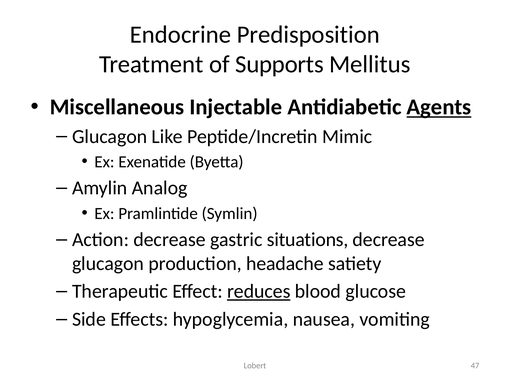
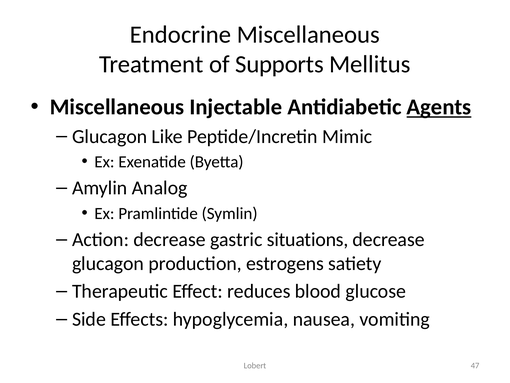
Endocrine Predisposition: Predisposition -> Miscellaneous (308, 34)
headache: headache -> estrogens (285, 263)
reduces underline: present -> none (259, 291)
